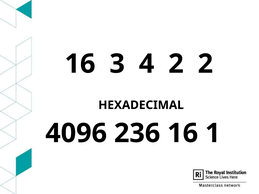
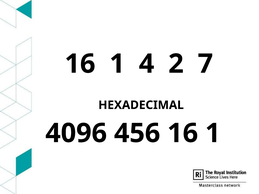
3: 3 -> 1 (117, 64)
2 2: 2 -> 7 (205, 64)
236: 236 -> 456 (137, 133)
